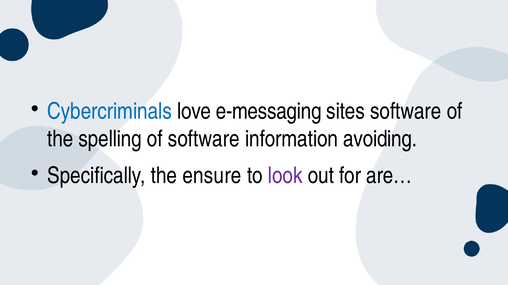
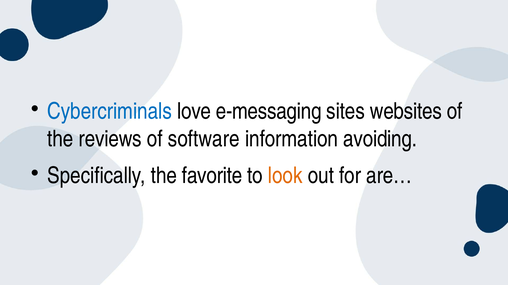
sites software: software -> websites (406, 112)
spelling: spelling -> reviews (110, 139)
ensure: ensure -> favorite (212, 176)
look colour: purple -> orange (285, 176)
